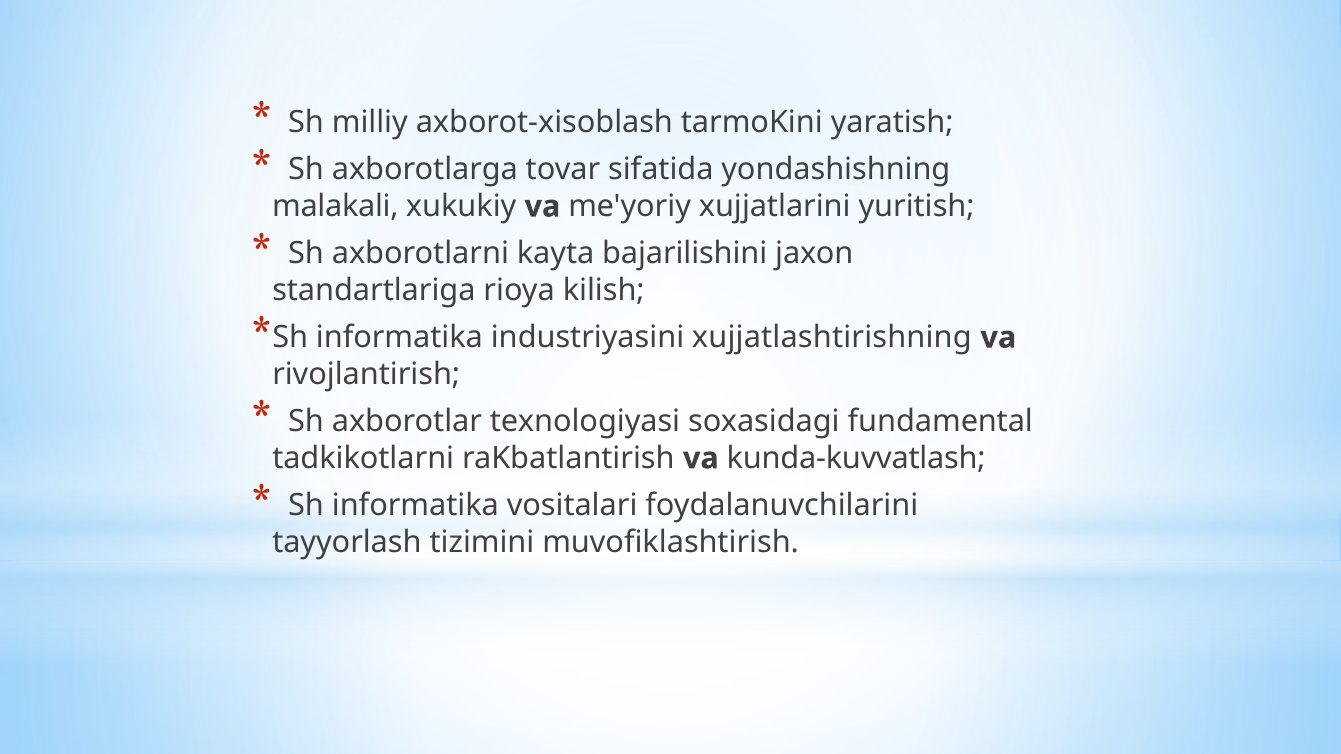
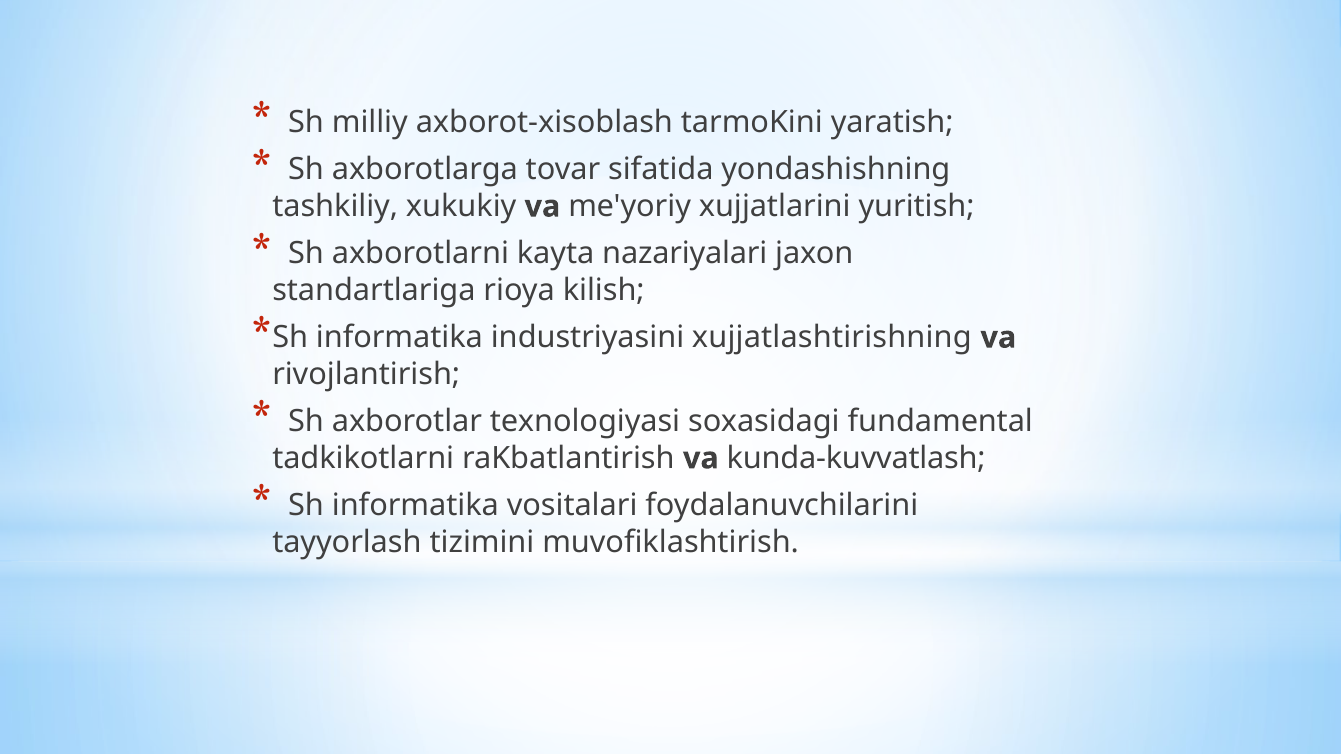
malakali: malakali -> tashkiliy (335, 207)
bajarilishini: bajarilishini -> nazariyalari (685, 254)
